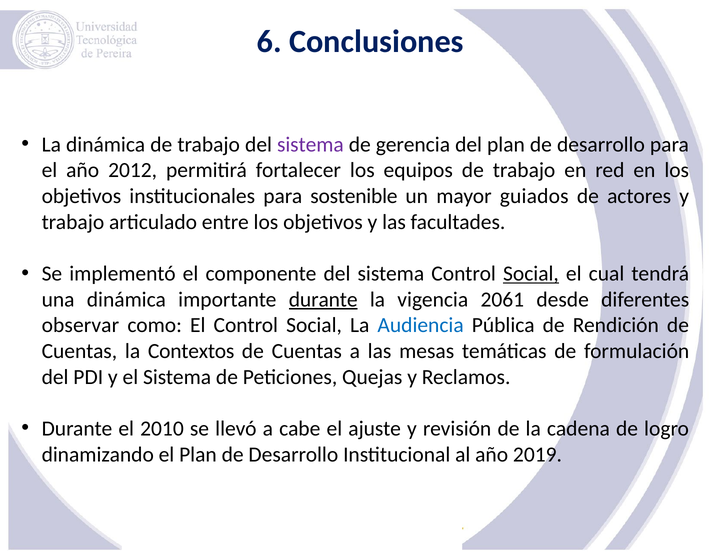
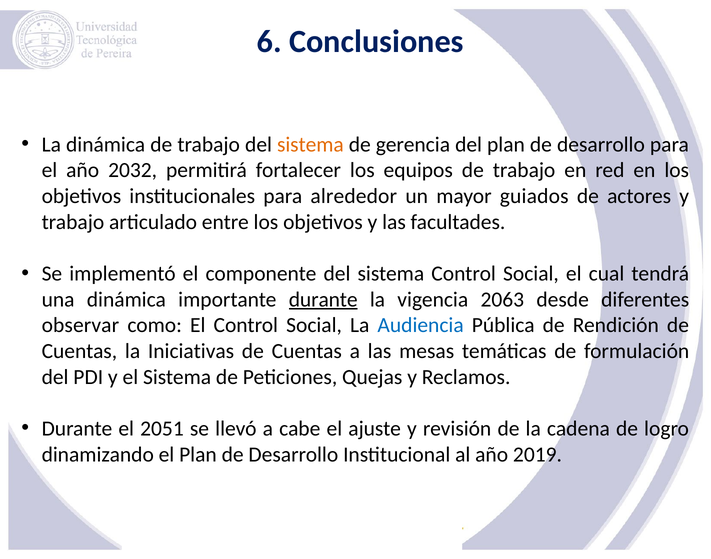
sistema colour: purple -> orange (310, 144)
2012: 2012 -> 2032 (133, 170)
sostenible: sostenible -> alrededor (354, 196)
Social underline: present -> none (531, 274)
2061: 2061 -> 2063 (502, 299)
Contextos: Contextos -> Iniciativas (191, 351)
2010: 2010 -> 2051 (162, 428)
